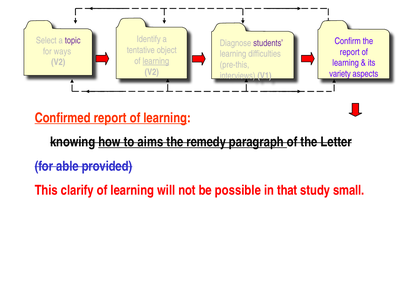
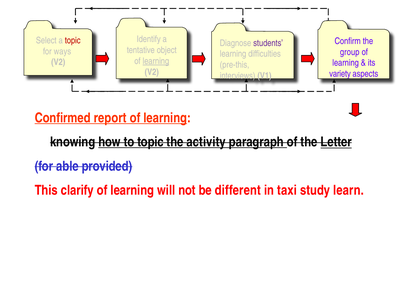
topic colour: purple -> red (73, 40)
report: report -> group (350, 52)
to aims: aims -> topic (150, 142)
remedy: remedy -> activity (206, 142)
Letter underline: none -> present (336, 142)
possible: possible -> different (238, 190)
that: that -> taxi (287, 190)
small: small -> learn (349, 190)
